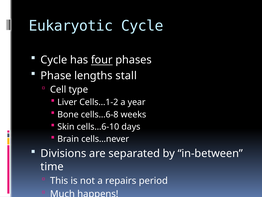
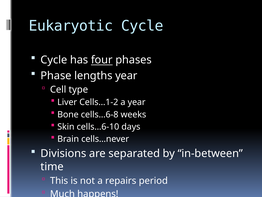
lengths stall: stall -> year (126, 75)
